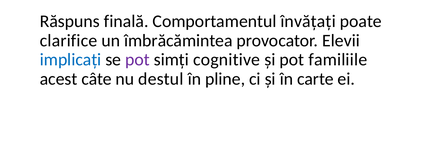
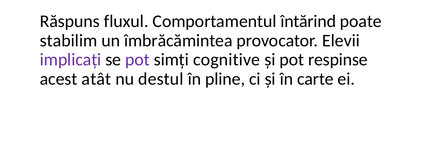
finală: finală -> fluxul (126, 21)
învățați: învățați -> întărind (308, 21)
clarifice: clarifice -> stabilim (69, 41)
implicați colour: blue -> purple (71, 60)
familiile: familiile -> respinse (338, 60)
câte: câte -> atât (96, 79)
